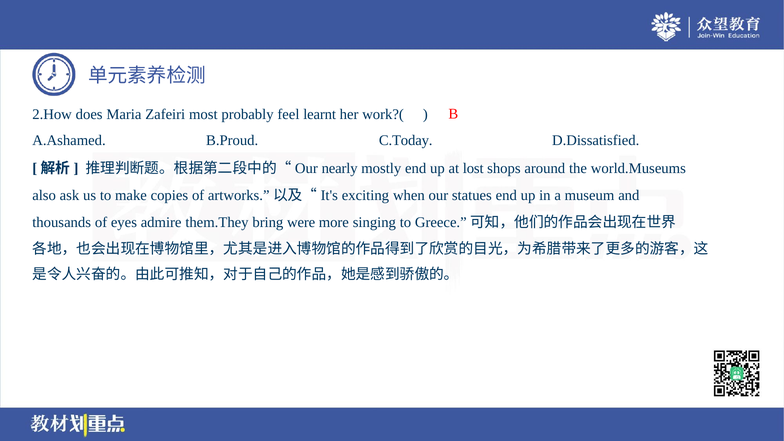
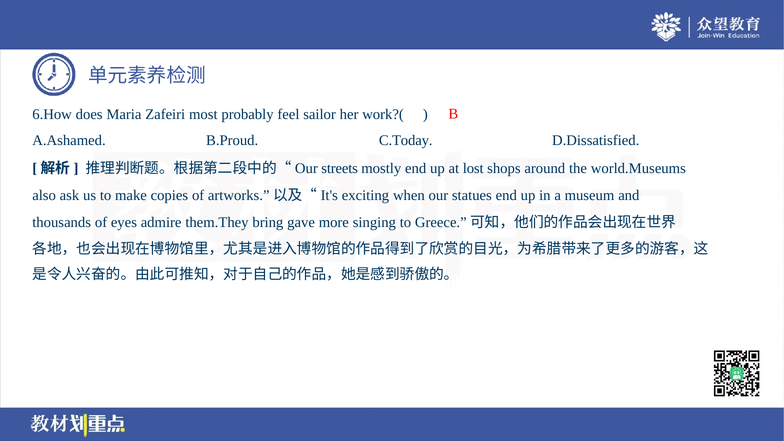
2.How: 2.How -> 6.How (52, 115)
learnt: learnt -> sailor (320, 115)
nearly: nearly -> streets (340, 168)
were: were -> gave (301, 222)
